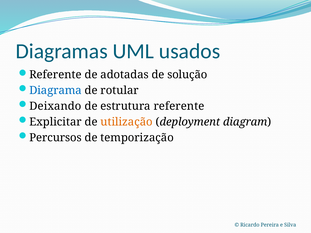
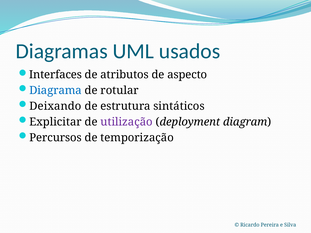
Referente: Referente -> Interfaces (56, 75)
adotadas: adotadas -> atributos (125, 75)
solução: solução -> aspecto (187, 75)
estrutura referente: referente -> sintáticos (179, 106)
utilização colour: orange -> purple (127, 122)
